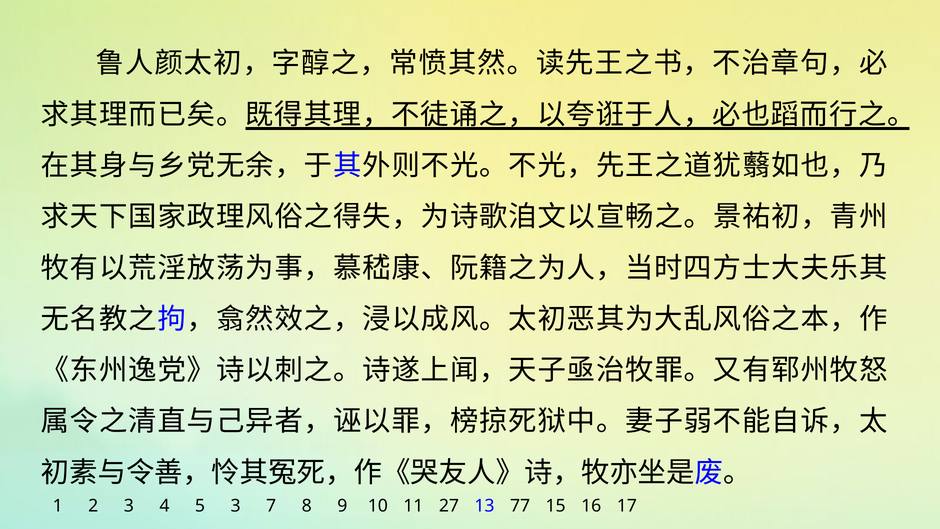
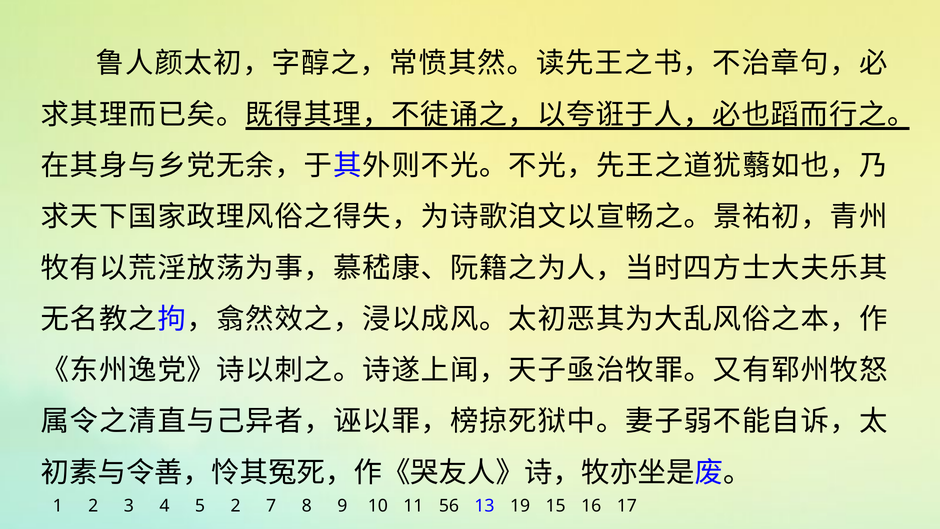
5 3: 3 -> 2 (236, 506)
27: 27 -> 56 (449, 506)
77: 77 -> 19 (520, 506)
